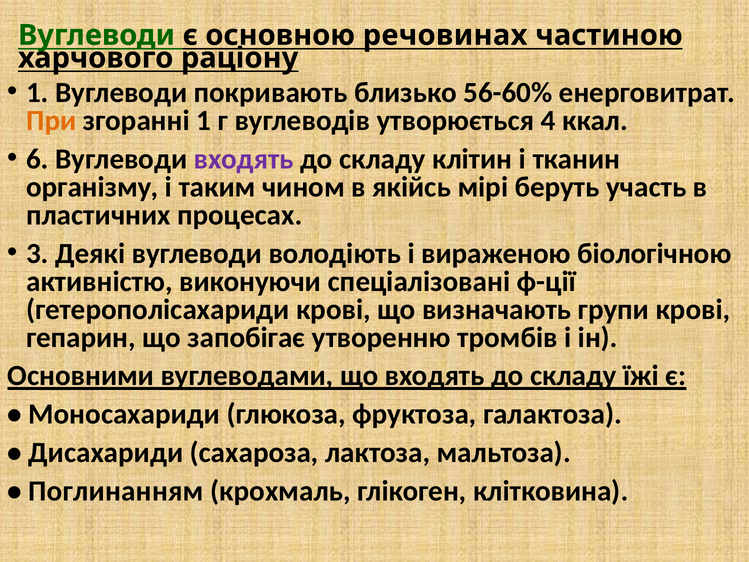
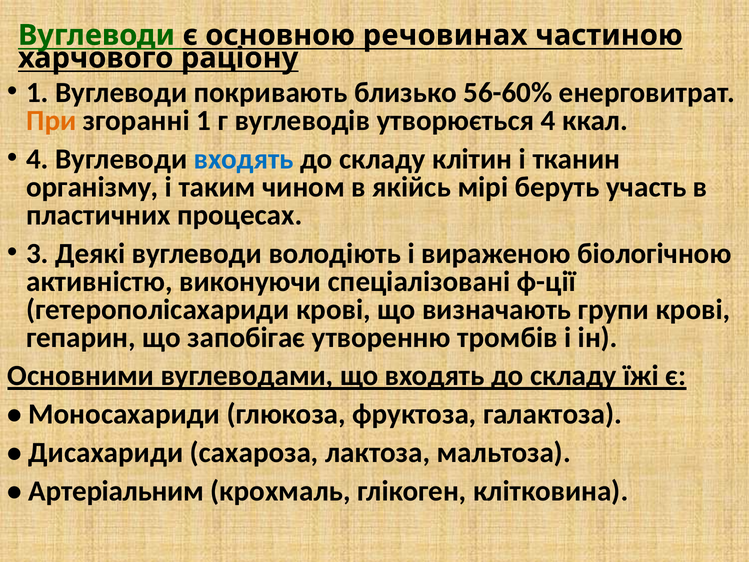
6: 6 -> 4 (37, 159)
входять colour: purple -> blue (244, 159)
Поглинанням: Поглинанням -> Артеріальним (116, 491)
